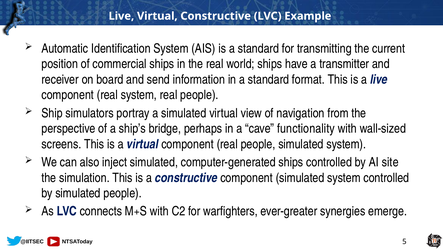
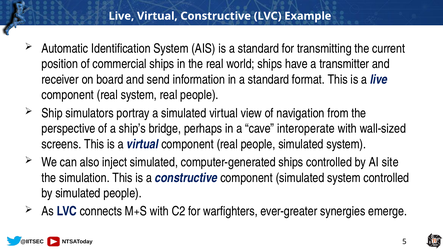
functionality: functionality -> interoperate (306, 129)
